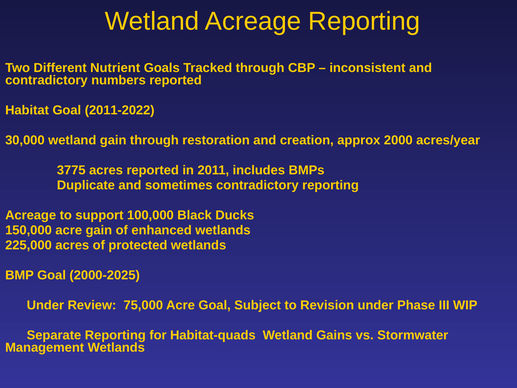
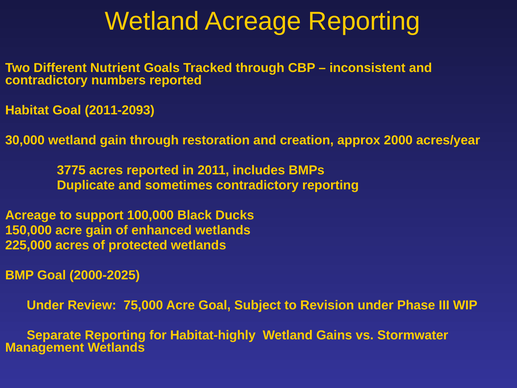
2011-2022: 2011-2022 -> 2011-2093 (120, 110)
Habitat-quads: Habitat-quads -> Habitat-highly (213, 335)
